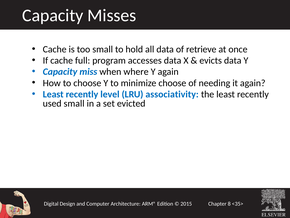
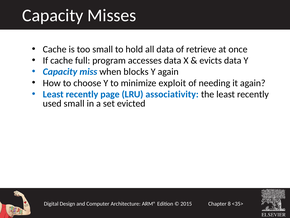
where: where -> blocks (136, 72)
minimize choose: choose -> exploit (172, 83)
level: level -> page (110, 94)
